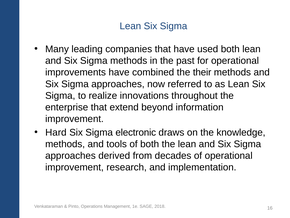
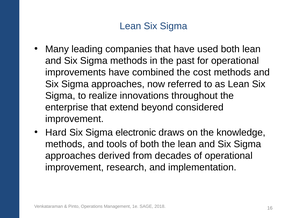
their: their -> cost (202, 72)
information: information -> considered (200, 107)
